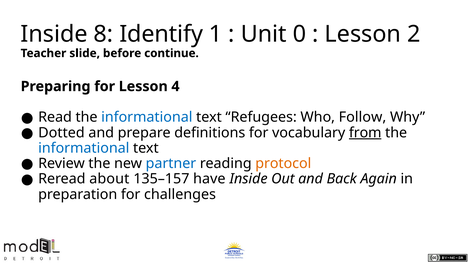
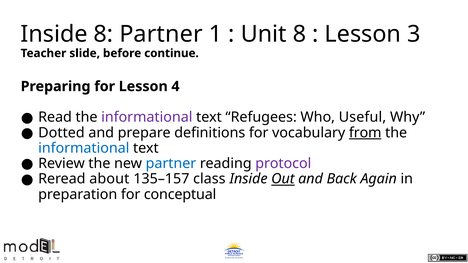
8 Identify: Identify -> Partner (161, 34)
Unit 0: 0 -> 8 (299, 34)
2: 2 -> 3 (414, 34)
informational colour: blue -> purple (147, 117)
Follow: Follow -> Useful (362, 117)
protocol colour: orange -> purple (283, 164)
have: have -> class (209, 179)
Out underline: none -> present (283, 179)
challenges: challenges -> conceptual (180, 195)
